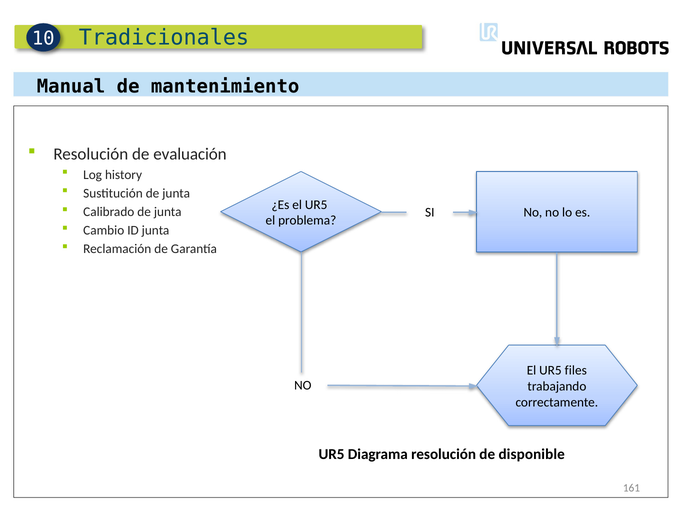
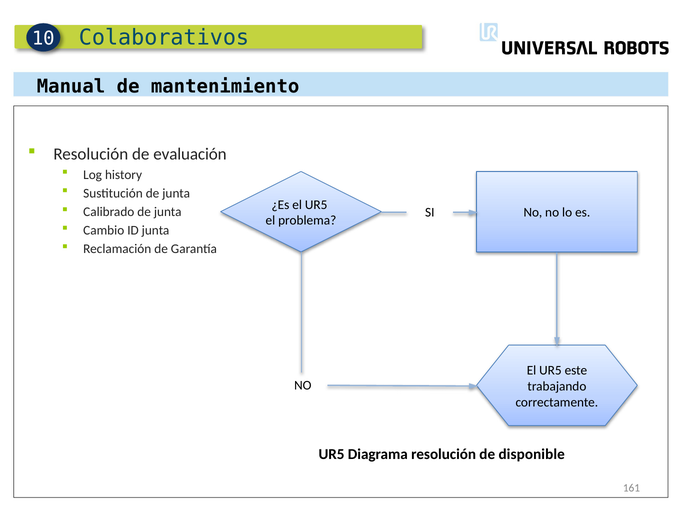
Tradicionales: Tradicionales -> Colaborativos (164, 37)
files: files -> este (576, 370)
